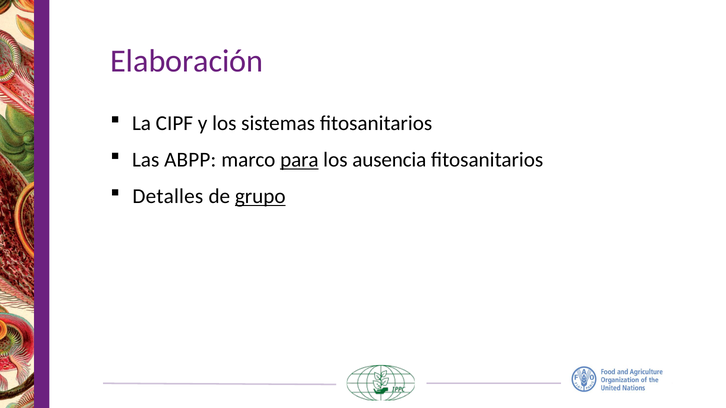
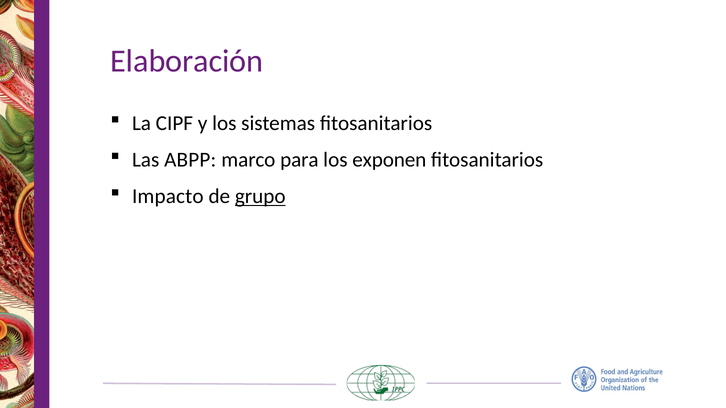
para underline: present -> none (299, 160)
ausencia: ausencia -> exponen (389, 160)
Detalles: Detalles -> Impacto (168, 197)
